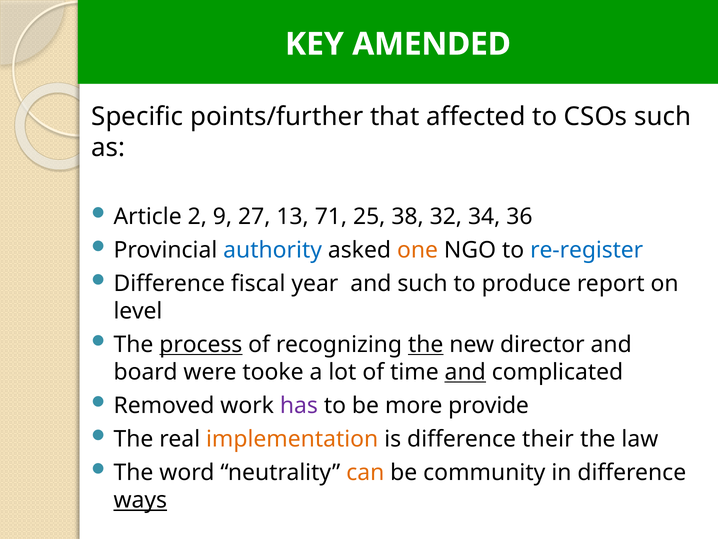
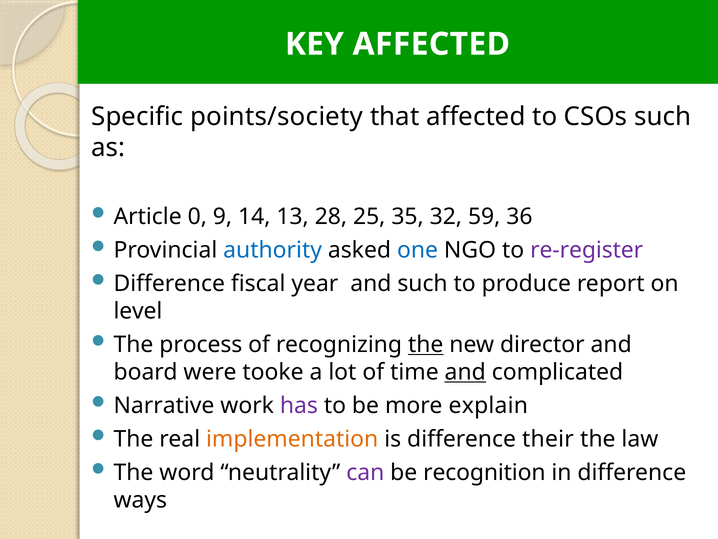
KEY AMENDED: AMENDED -> AFFECTED (431, 44)
points/further: points/further -> points/society (277, 117)
2: 2 -> 0 (197, 216)
27: 27 -> 14 (254, 216)
71: 71 -> 28 (331, 216)
38: 38 -> 35 (408, 216)
34: 34 -> 59 (484, 216)
one colour: orange -> blue (418, 250)
re-register colour: blue -> purple (587, 250)
process underline: present -> none (201, 344)
Removed: Removed -> Narrative (164, 405)
provide: provide -> explain (488, 405)
can colour: orange -> purple (365, 472)
community: community -> recognition (484, 472)
ways underline: present -> none (140, 500)
